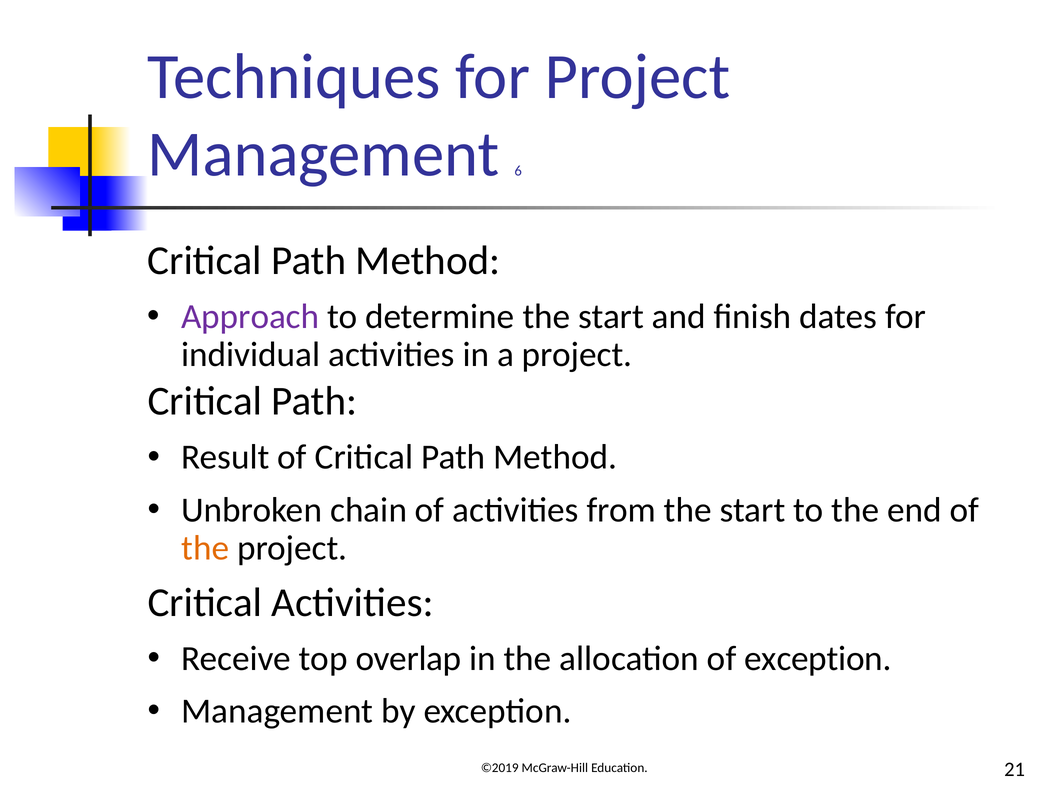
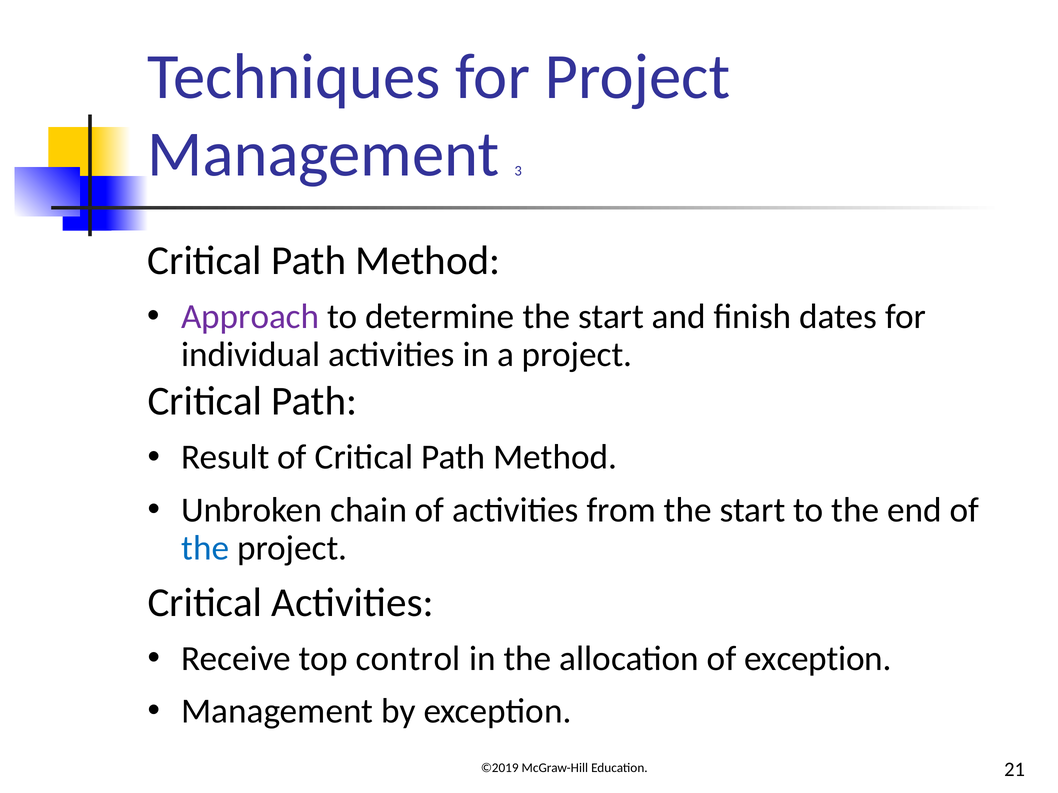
6: 6 -> 3 (518, 171)
the colour: orange -> blue (205, 548)
overlap: overlap -> control (408, 659)
